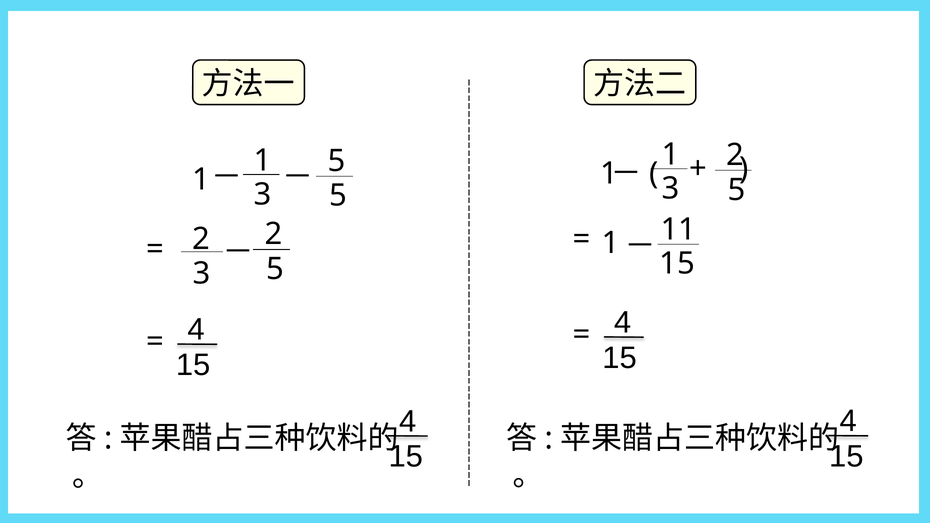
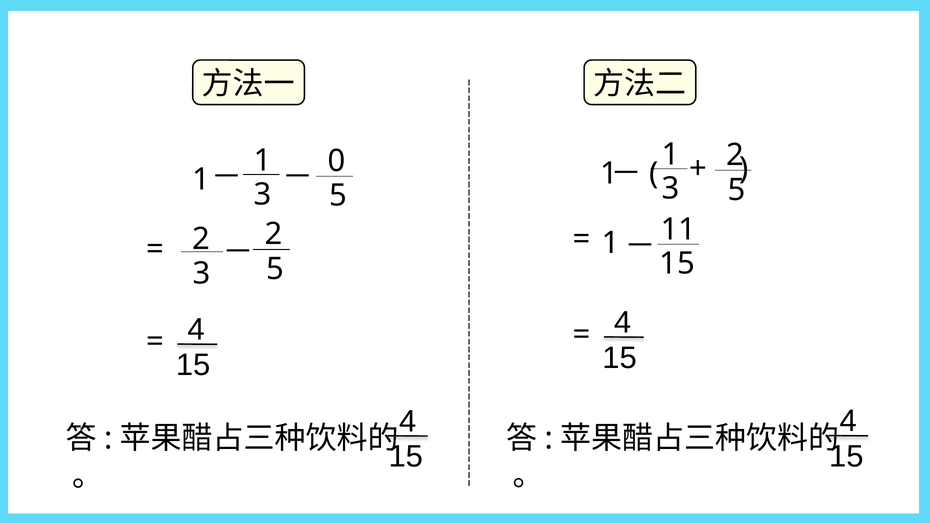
5: 5 -> 0 (337, 161)
